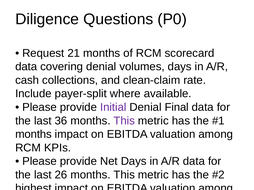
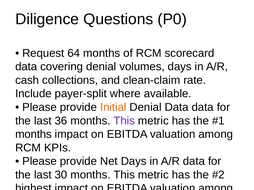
21: 21 -> 64 (74, 53)
Initial colour: purple -> orange (113, 107)
Denial Final: Final -> Data (177, 107)
26: 26 -> 30 (61, 175)
